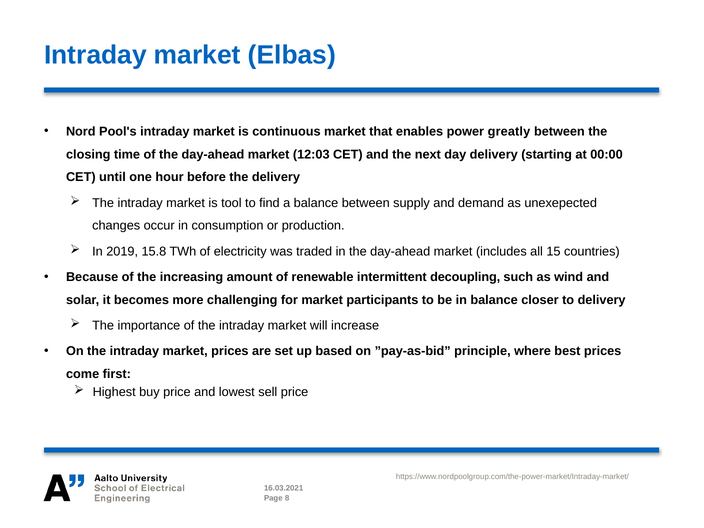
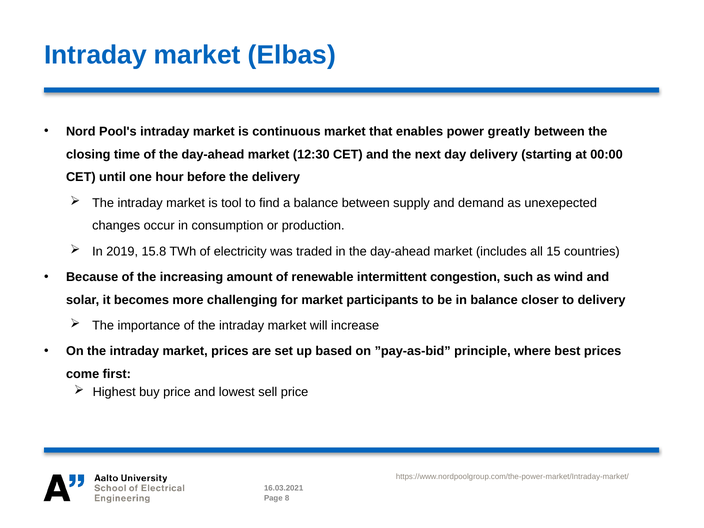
12:03: 12:03 -> 12:30 (311, 154)
decoupling: decoupling -> congestion (465, 277)
